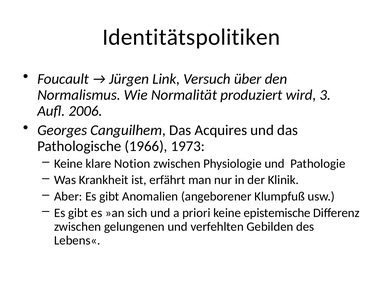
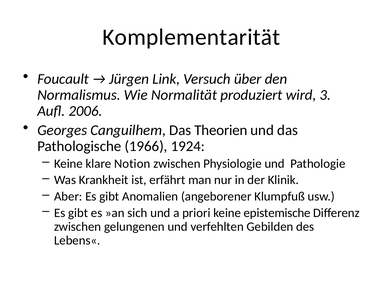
Identitätspolitiken: Identitätspolitiken -> Komplementarität (191, 37)
Acquires: Acquires -> Theorien (221, 130)
1973: 1973 -> 1924 (188, 146)
